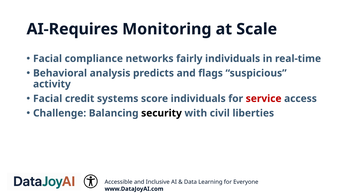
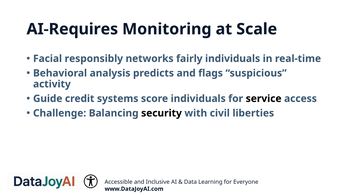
compliance: compliance -> responsibly (94, 59)
Facial: Facial -> Guide (48, 99)
service colour: red -> black (264, 99)
